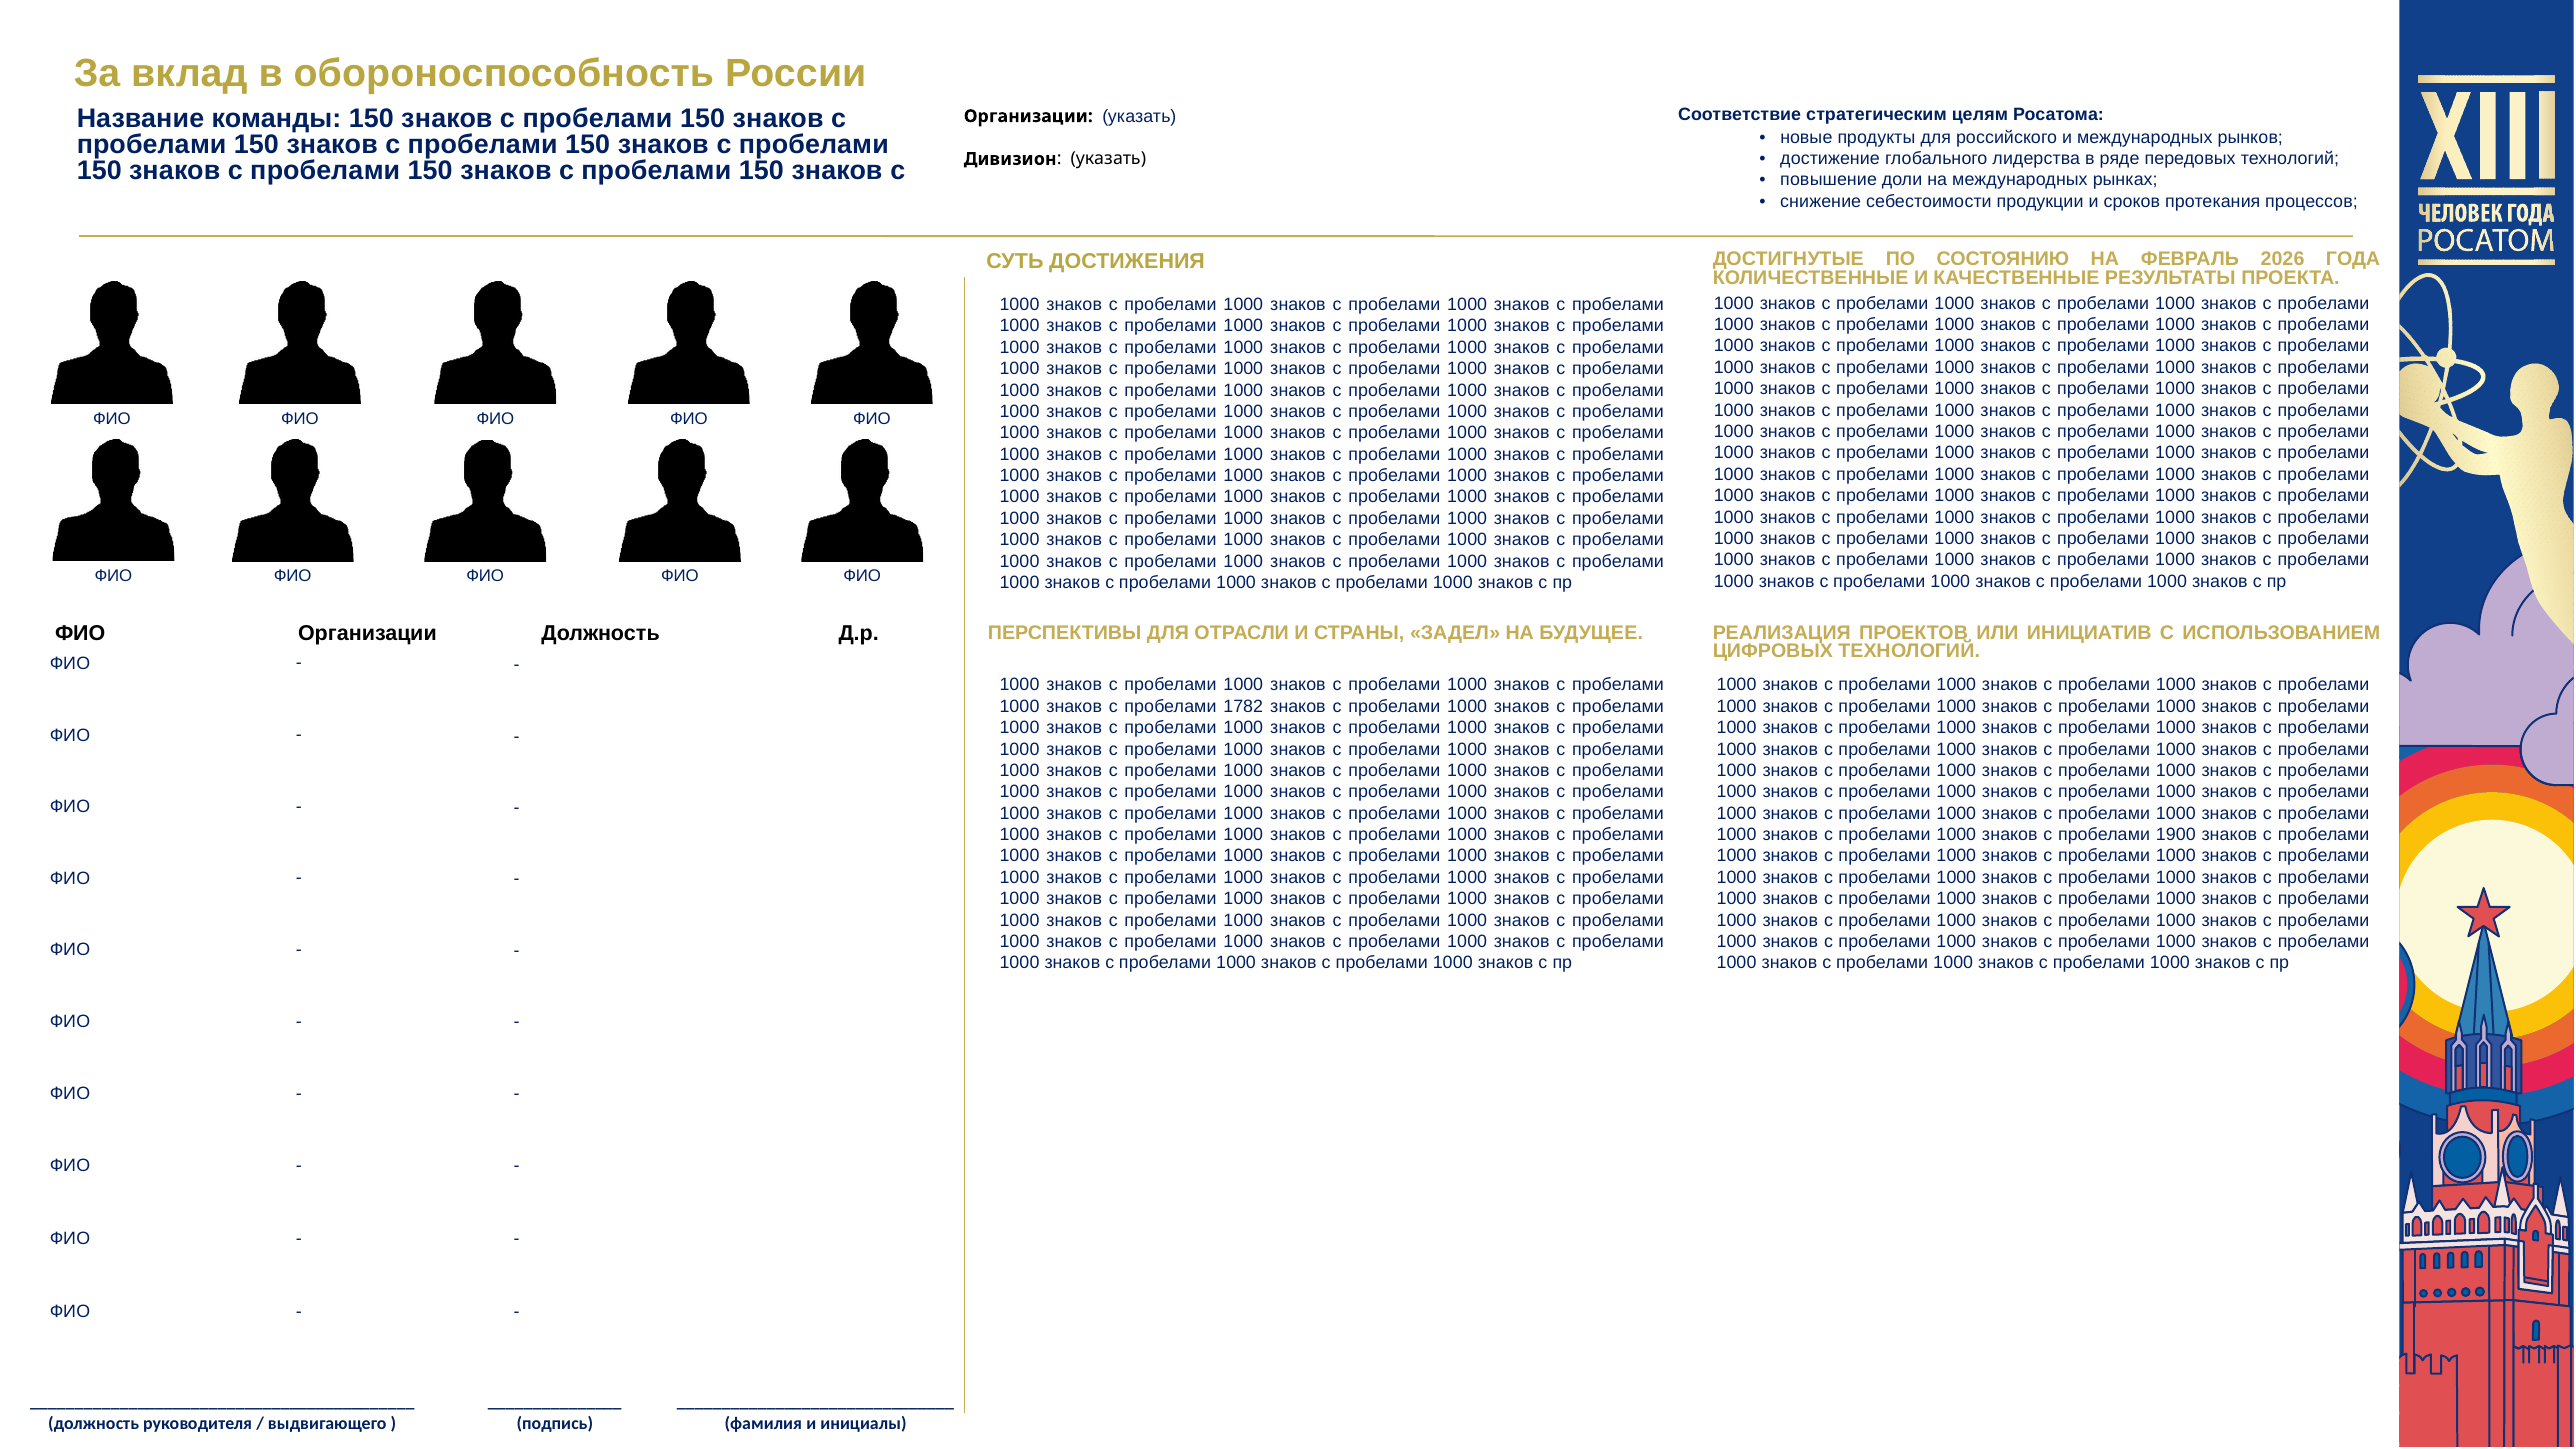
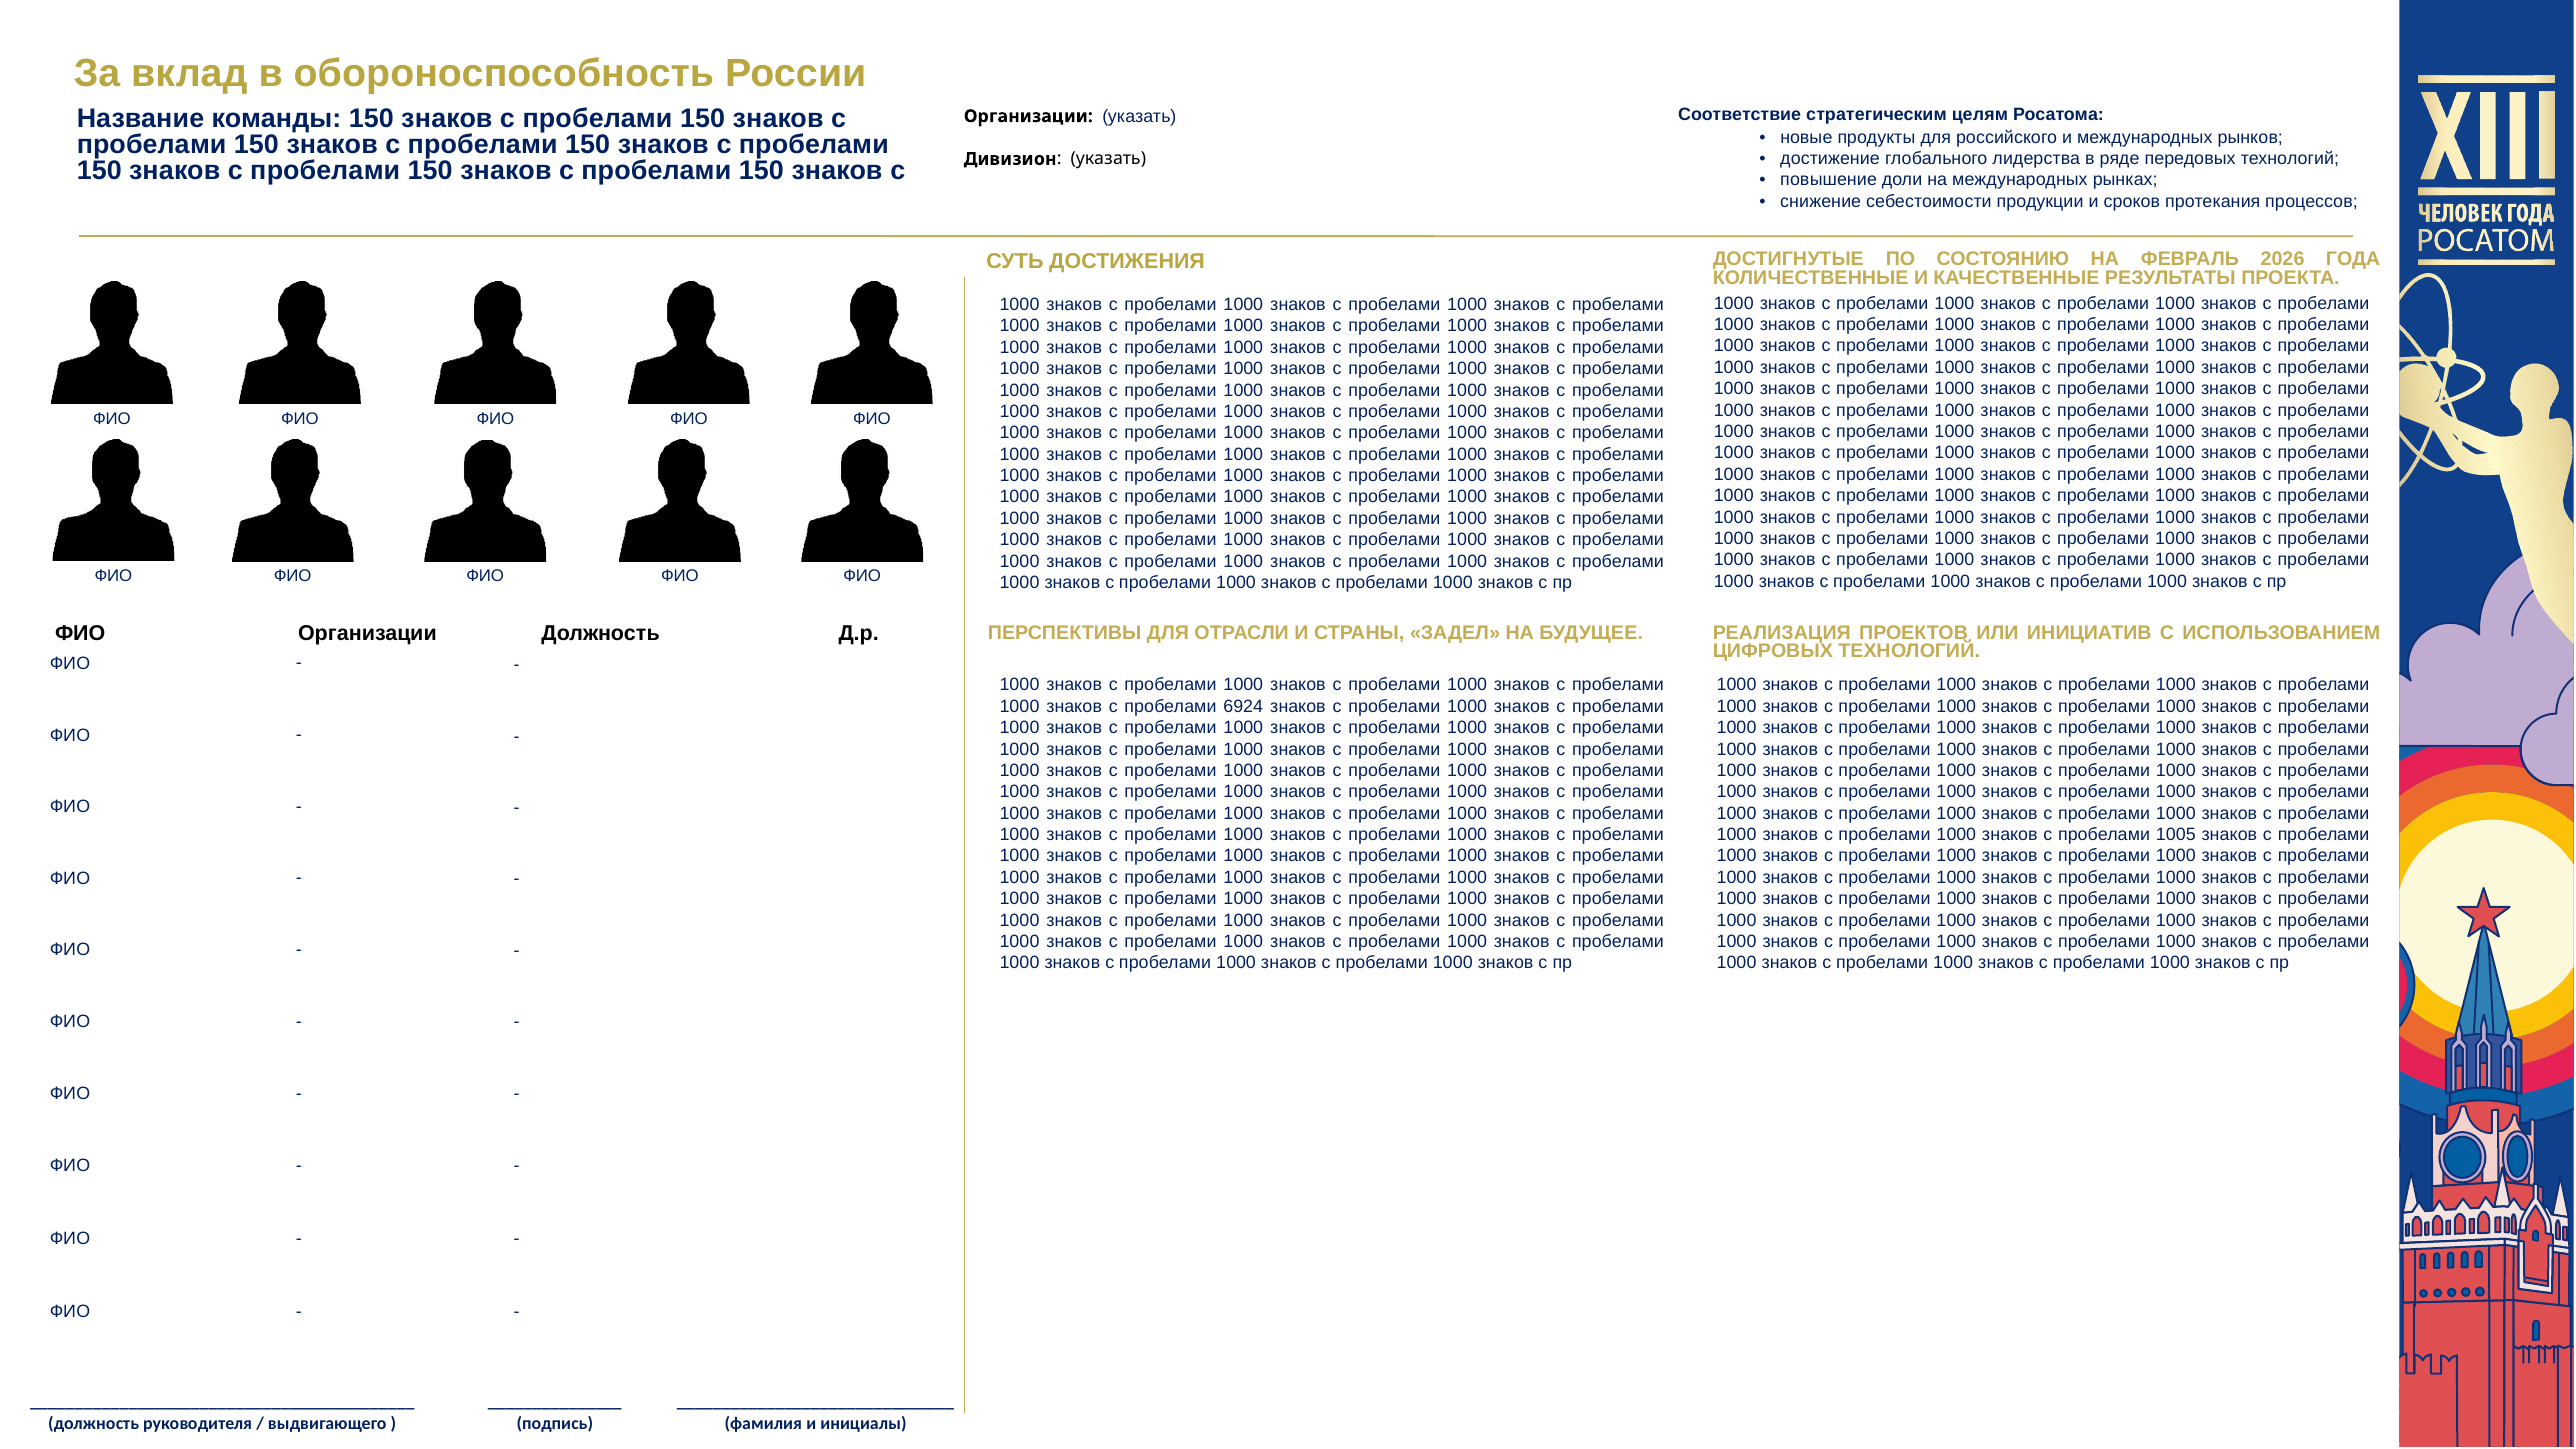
1782: 1782 -> 6924 (1243, 706)
1900: 1900 -> 1005 (2176, 835)
